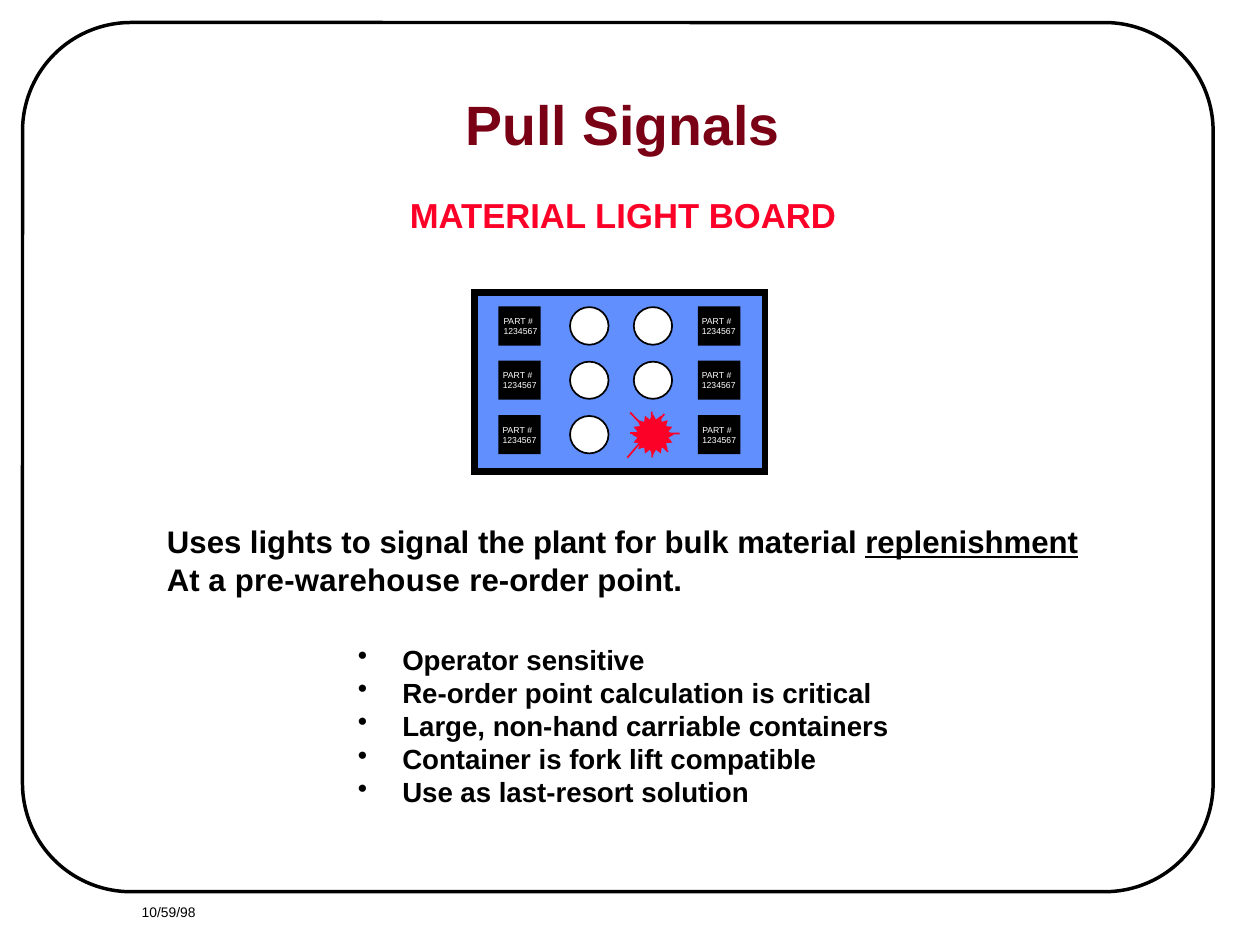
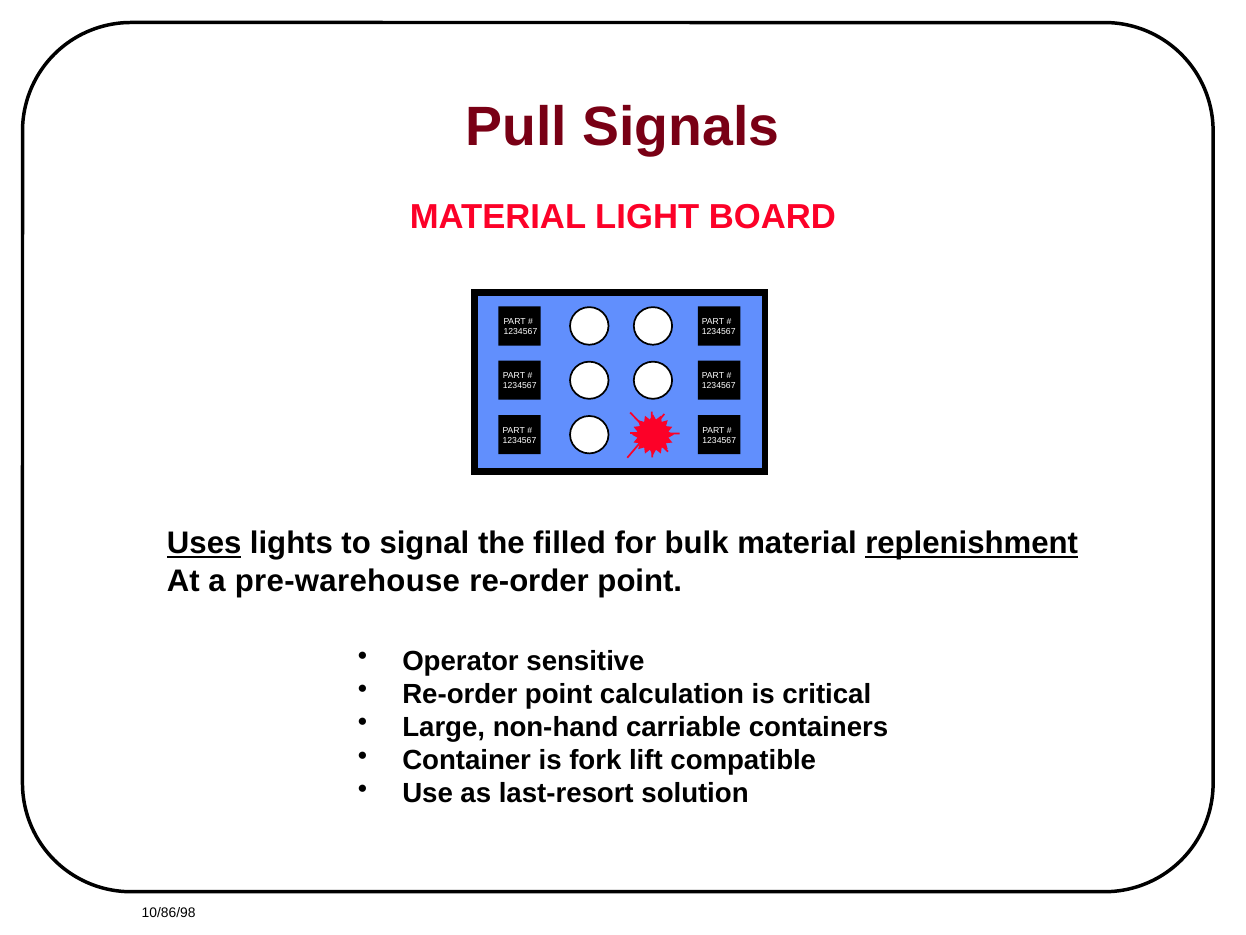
Uses underline: none -> present (204, 543)
plant: plant -> filled (570, 543)
10/59/98: 10/59/98 -> 10/86/98 (169, 913)
